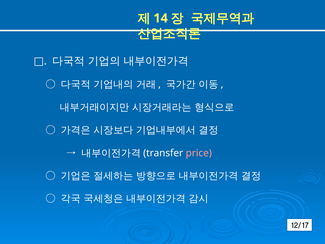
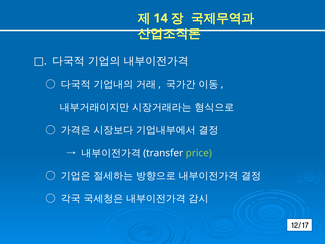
price colour: pink -> light green (199, 153)
